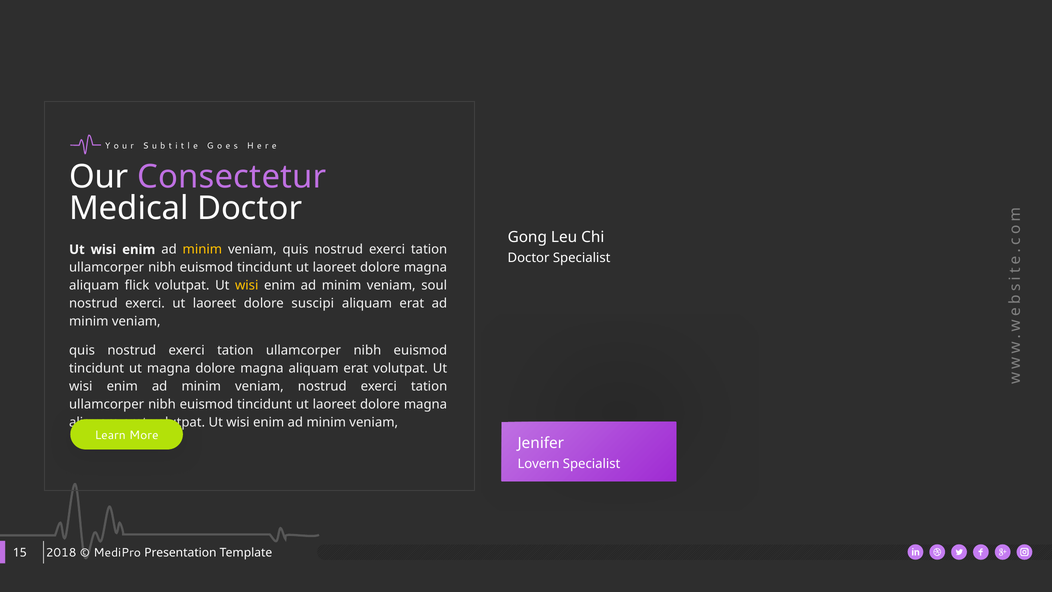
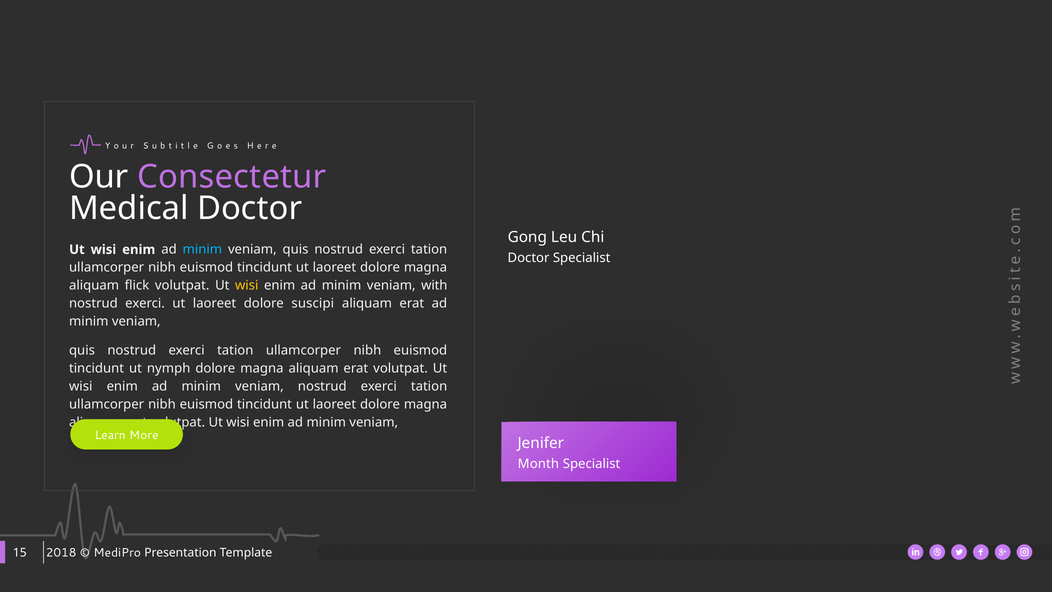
minim colour: yellow -> light blue (202, 249)
soul: soul -> with (434, 285)
ut magna: magna -> nymph (169, 368)
Lovern: Lovern -> Month (538, 463)
